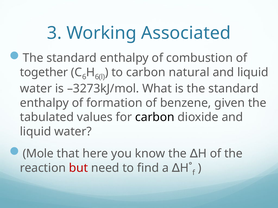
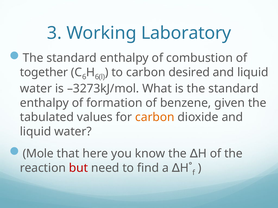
Associated: Associated -> Laboratory (186, 33)
natural: natural -> desired (189, 72)
carbon colour: black -> orange (155, 118)
